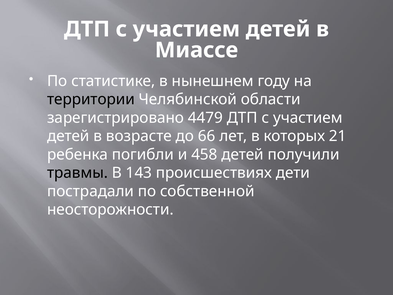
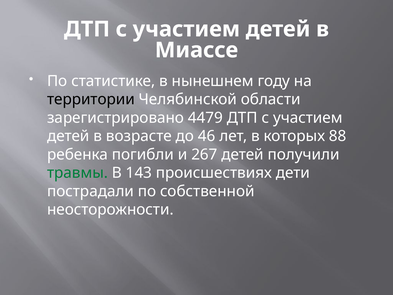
66: 66 -> 46 (207, 136)
21: 21 -> 88 (338, 136)
458: 458 -> 267 (204, 154)
травмы colour: black -> green (78, 173)
